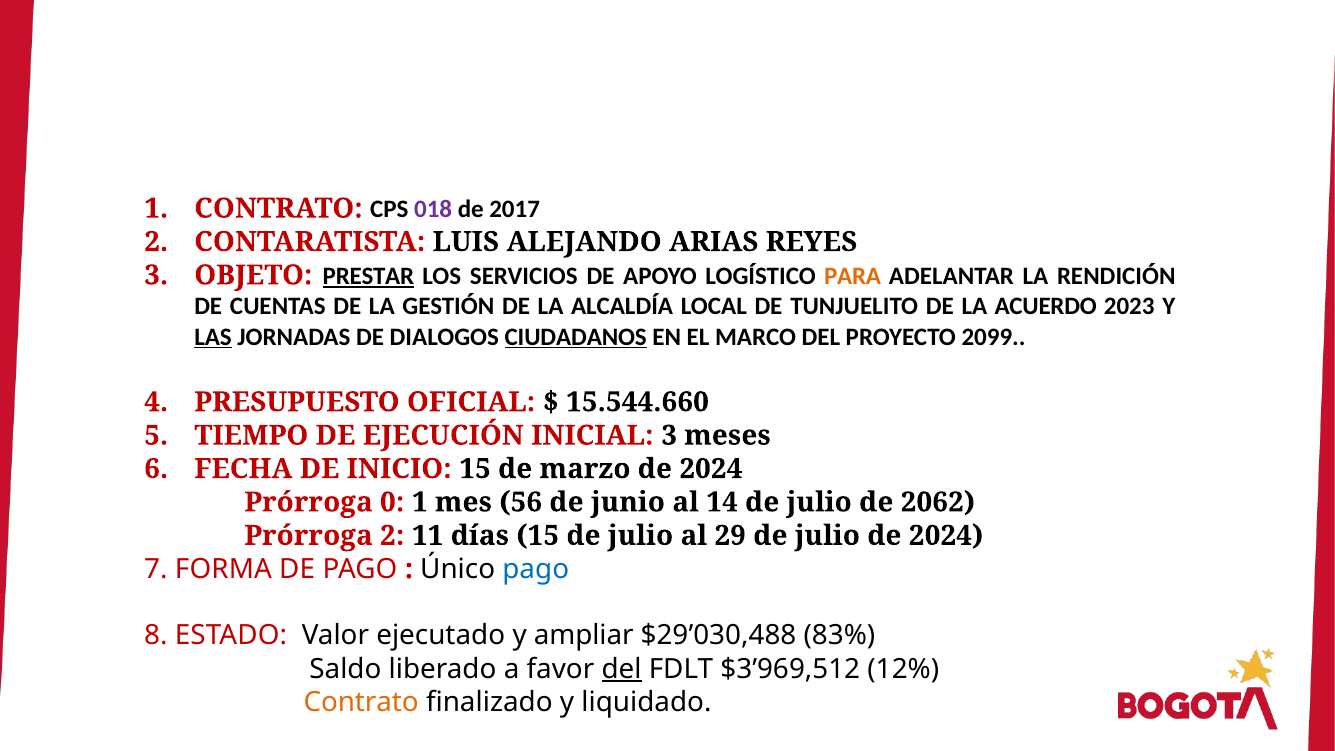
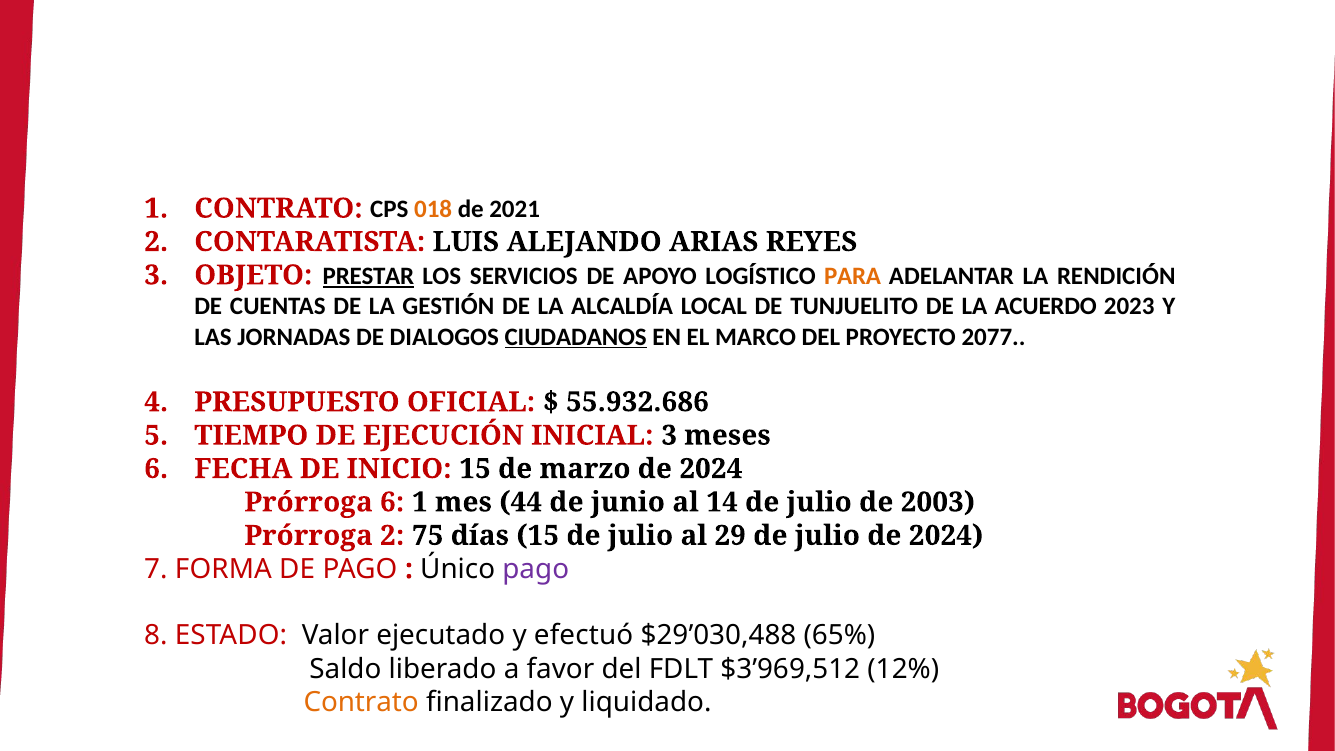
018 colour: purple -> orange (433, 209)
2017: 2017 -> 2021 (515, 209)
LAS underline: present -> none (213, 337)
2099: 2099 -> 2077 (994, 337)
15.544.660: 15.544.660 -> 55.932.686 (637, 402)
Prórroga 0: 0 -> 6 (392, 502)
56: 56 -> 44 (521, 502)
2062: 2062 -> 2003 (938, 502)
11: 11 -> 75 (428, 536)
pago colour: blue -> purple (536, 569)
ampliar: ampliar -> efectuó (584, 636)
83%: 83% -> 65% (839, 636)
del underline: present -> none (622, 669)
